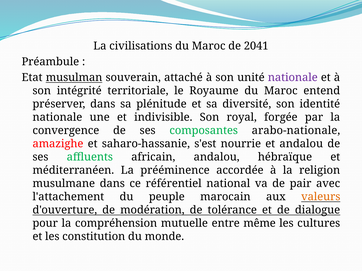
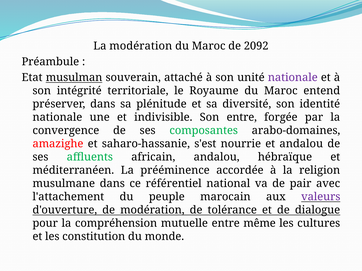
La civilisations: civilisations -> modération (141, 46)
2041: 2041 -> 2092 (256, 46)
Son royal: royal -> entre (242, 118)
arabo-nationale: arabo-nationale -> arabo-domaines (296, 131)
valeurs colour: orange -> purple (321, 197)
